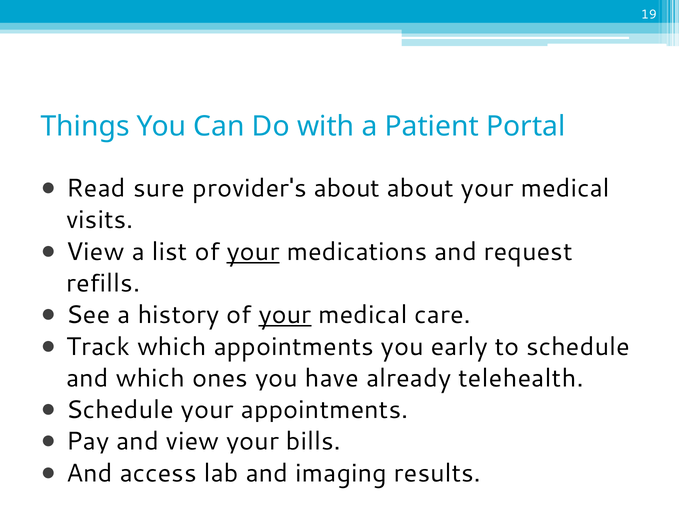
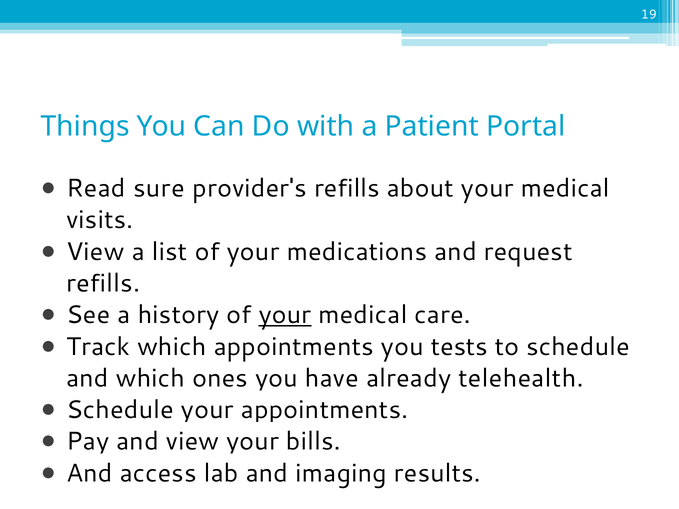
provider's about: about -> refills (347, 189)
your underline: present -> none (253, 252)
early: early -> tests (459, 347)
